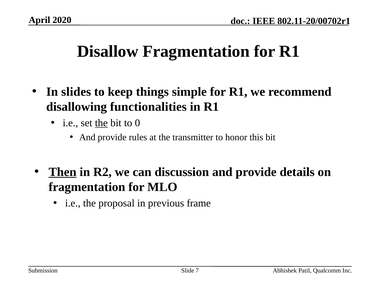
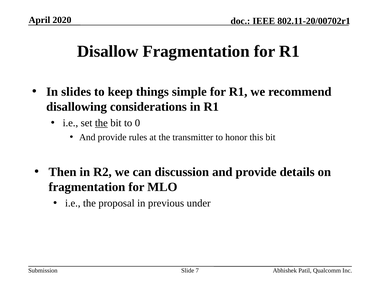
functionalities: functionalities -> considerations (148, 107)
Then underline: present -> none (63, 172)
frame: frame -> under (199, 204)
